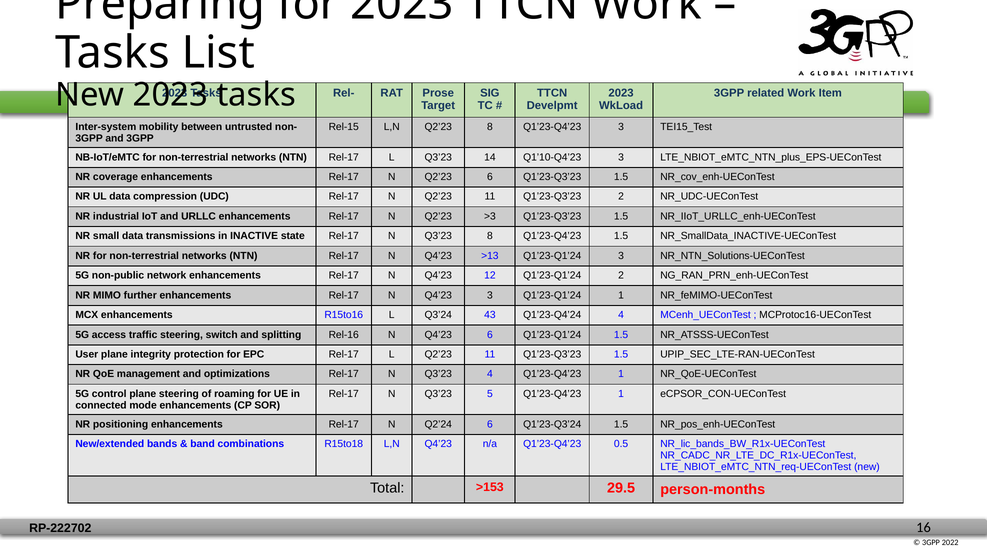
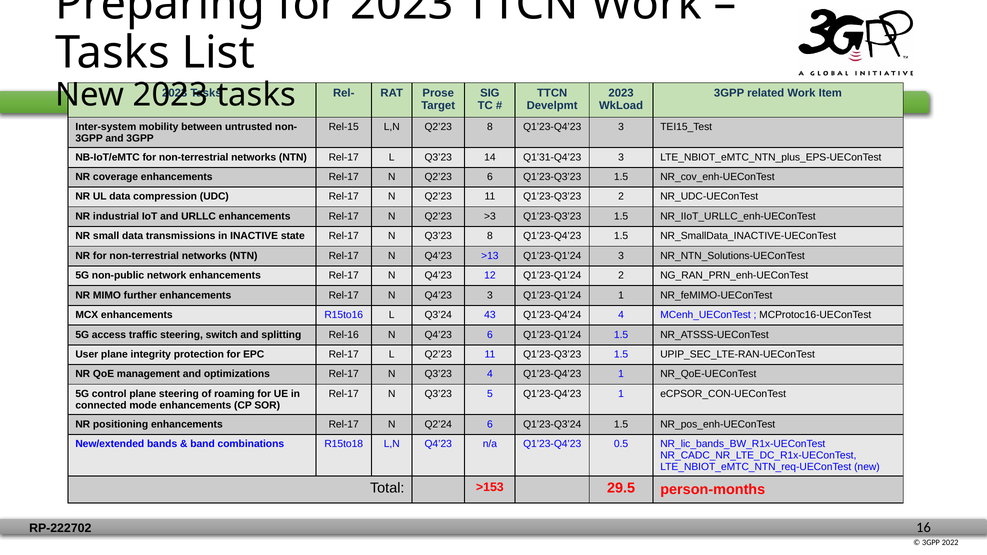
Q1’10-Q4’23: Q1’10-Q4’23 -> Q1’31-Q4’23 (552, 157)
